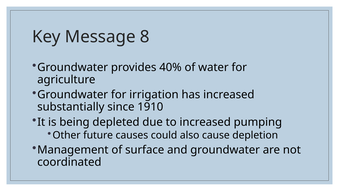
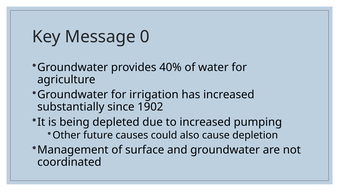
8: 8 -> 0 (145, 37)
1910: 1910 -> 1902 (150, 107)
